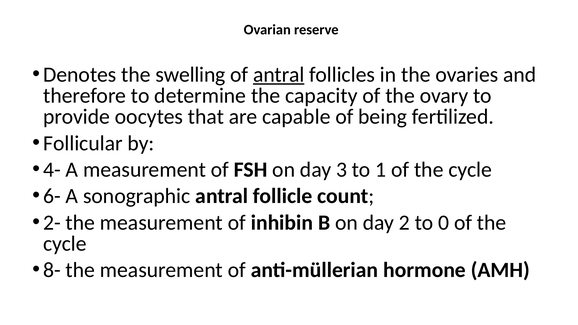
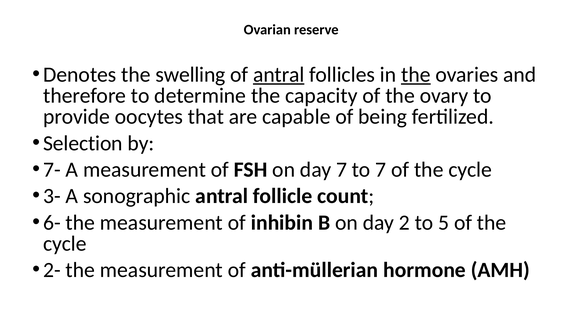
the underline: none -> present (416, 75)
Follicular: Follicular -> Selection (83, 143)
4-: 4- -> 7- (52, 170)
day 3: 3 -> 7 (342, 170)
to 1: 1 -> 7 (381, 170)
6-: 6- -> 3- (52, 196)
2-: 2- -> 6- (52, 223)
0: 0 -> 5 (444, 223)
8-: 8- -> 2- (52, 270)
